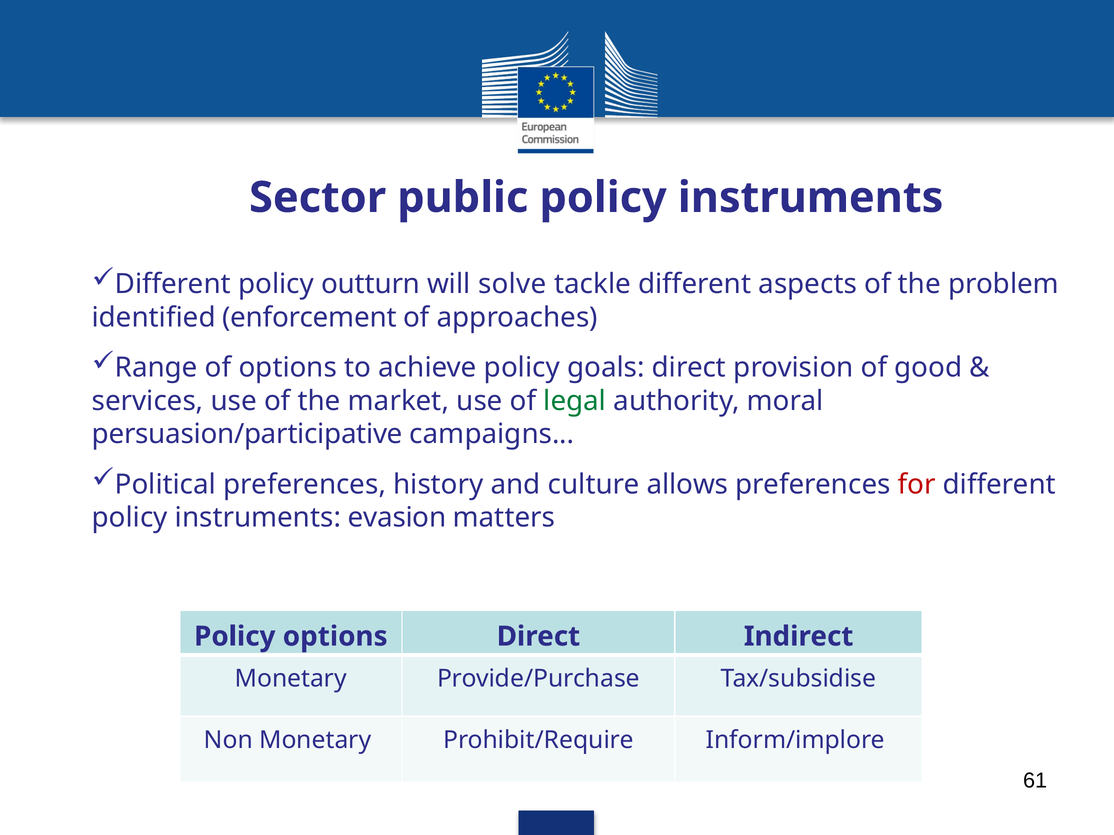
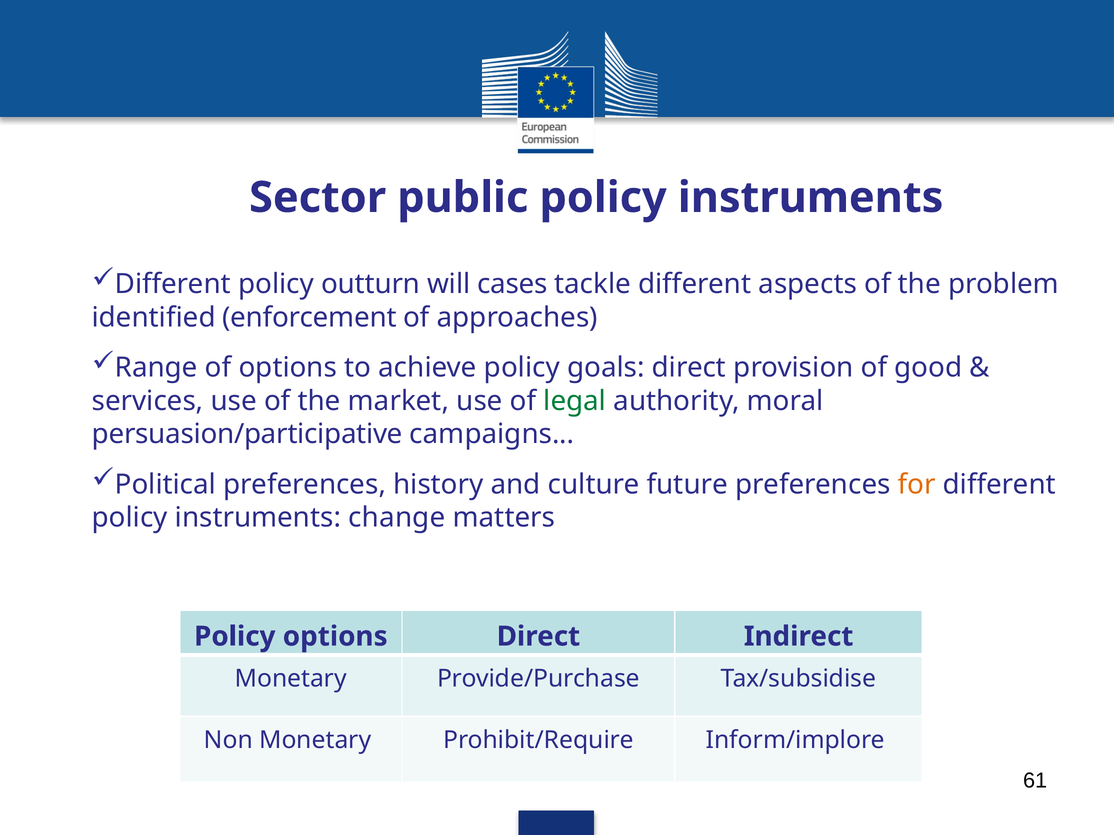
solve: solve -> cases (512, 284)
allows: allows -> future (687, 485)
for colour: red -> orange (917, 485)
evasion: evasion -> change (397, 518)
